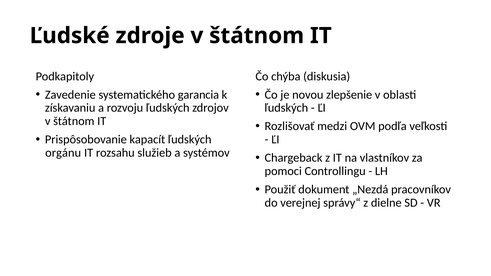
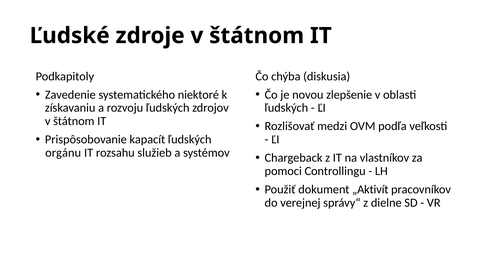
garancia: garancia -> niektoré (198, 95)
„Nezdá: „Nezdá -> „Aktivít (370, 190)
